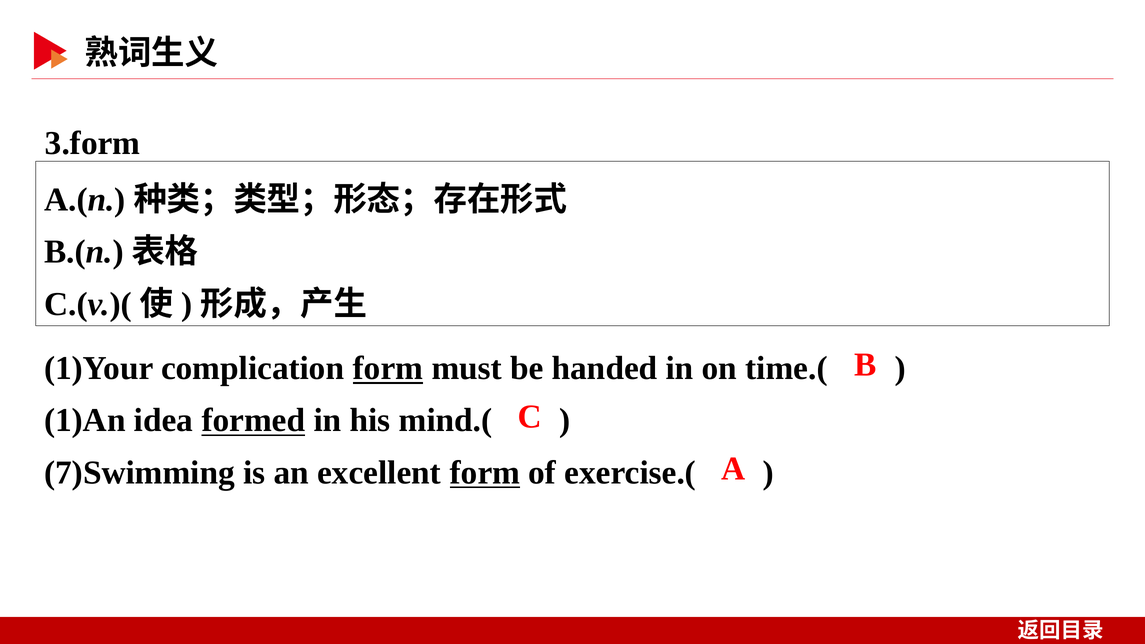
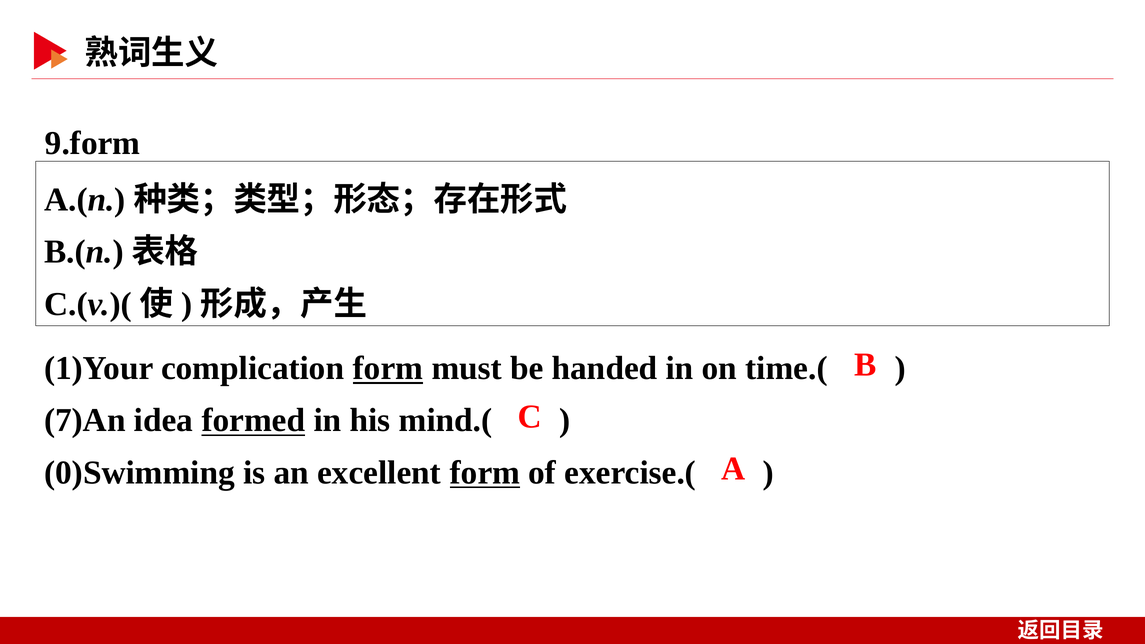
3.form: 3.form -> 9.form (93, 143)
1)An: 1)An -> 7)An (85, 420)
7)Swimming: 7)Swimming -> 0)Swimming (140, 473)
